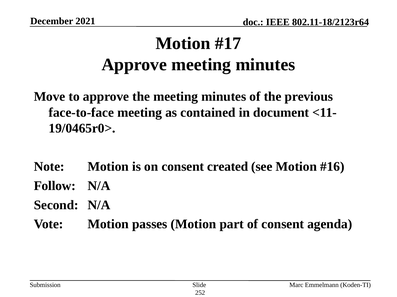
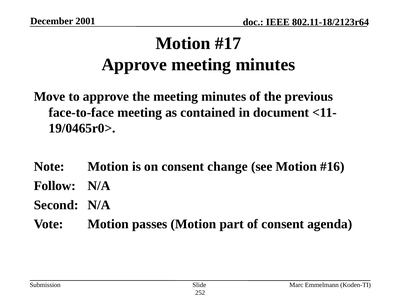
2021: 2021 -> 2001 (85, 21)
created: created -> change (228, 167)
